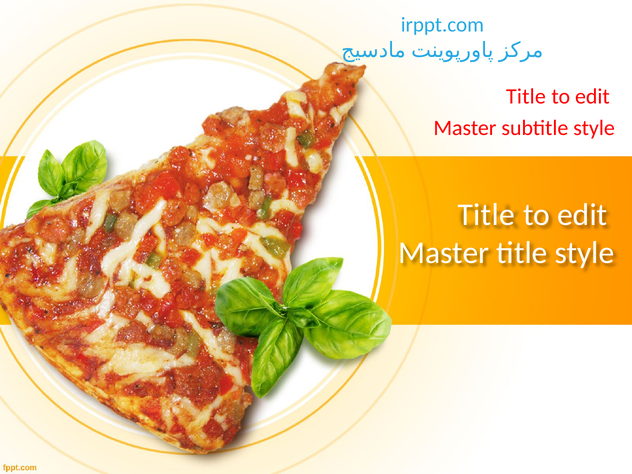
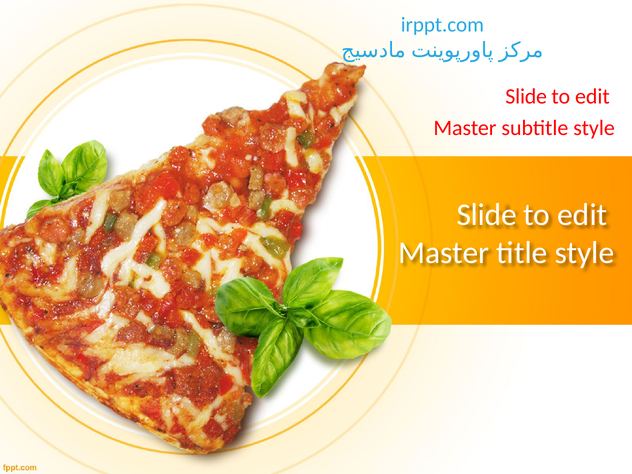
Title: Title -> Slide (526, 97)
Title: Title -> Slide (487, 215)
